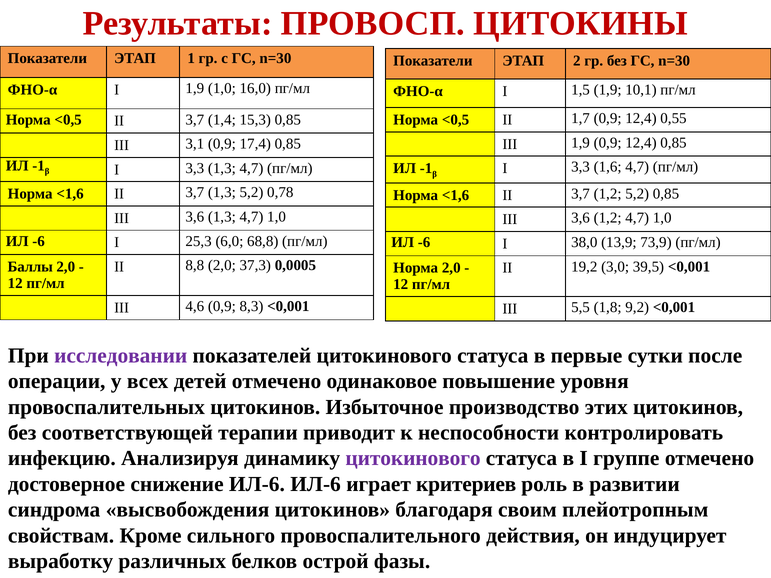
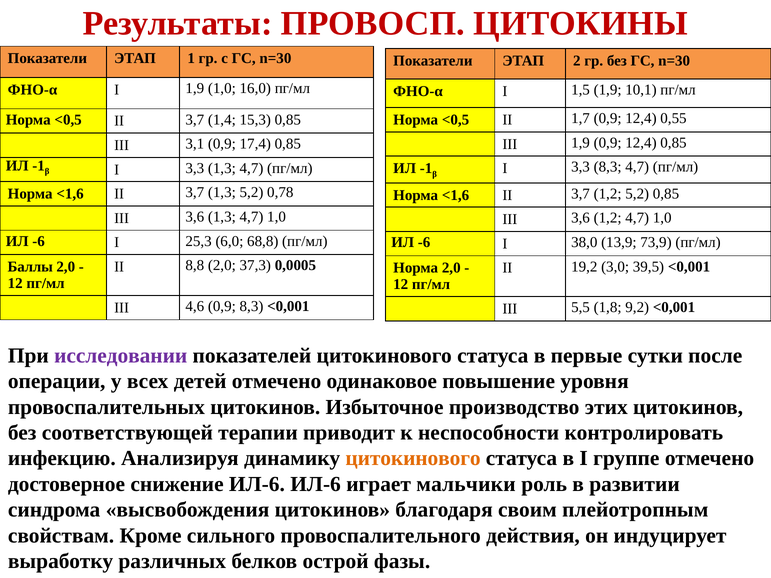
3,3 1,6: 1,6 -> 8,3 (608, 167)
цитокинового colour: purple -> orange (413, 459)
критериев: критериев -> мальчики (466, 484)
